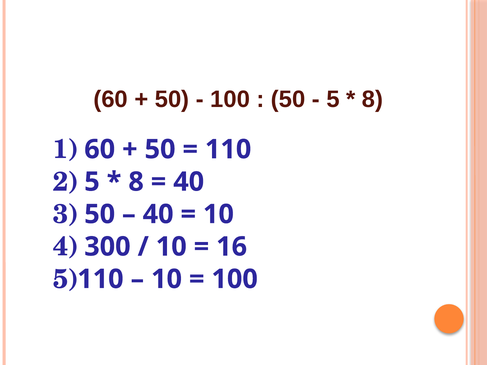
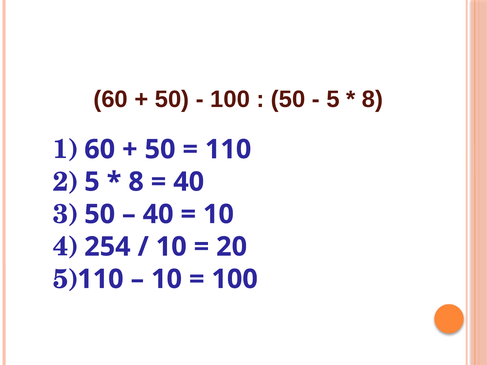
300: 300 -> 254 (107, 247)
16: 16 -> 20 (232, 247)
